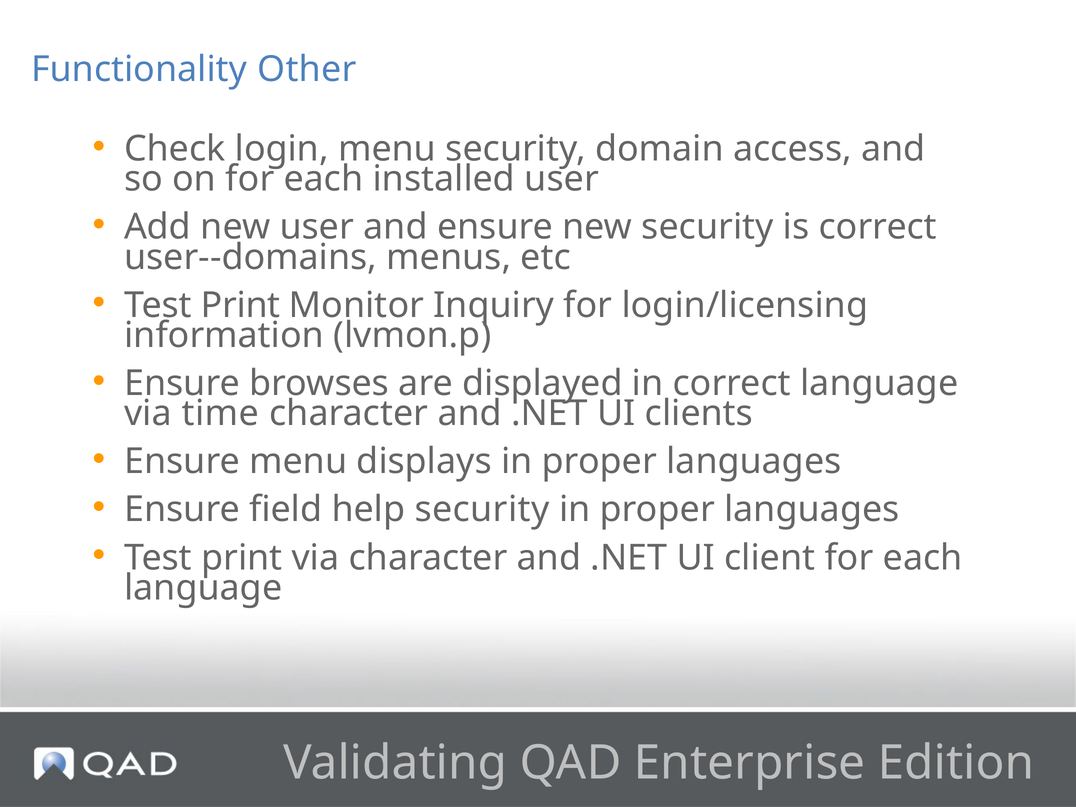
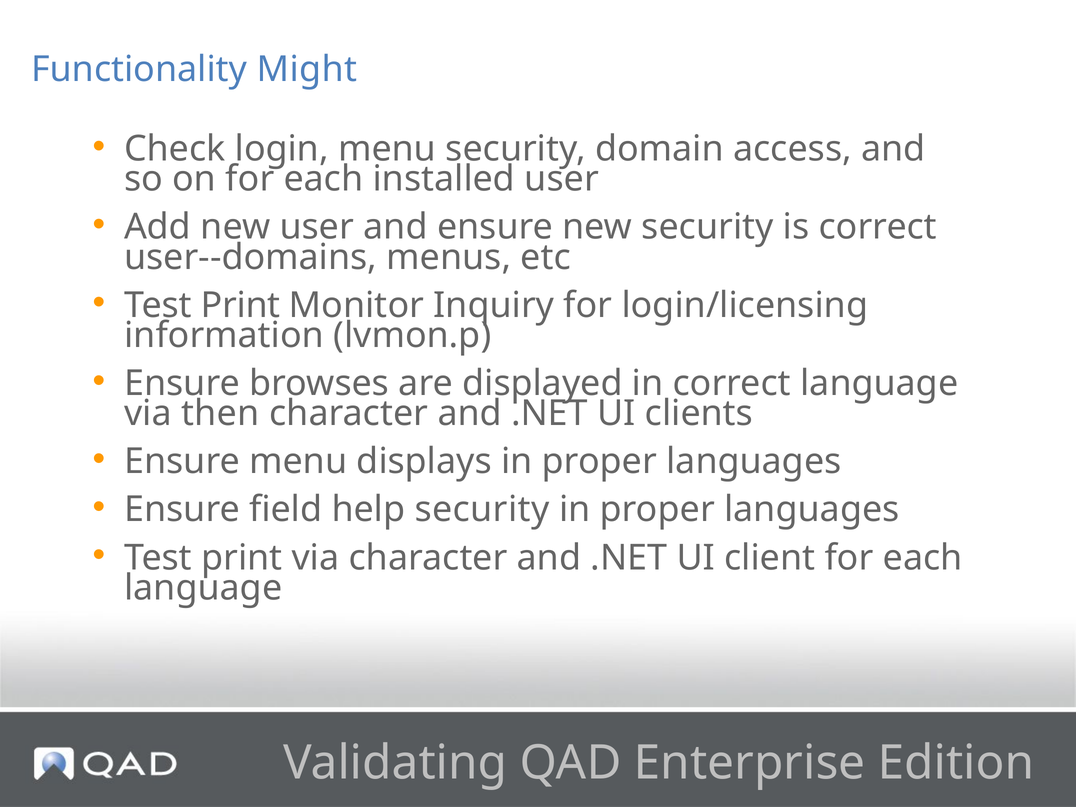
Other: Other -> Might (307, 70)
time: time -> then (220, 414)
